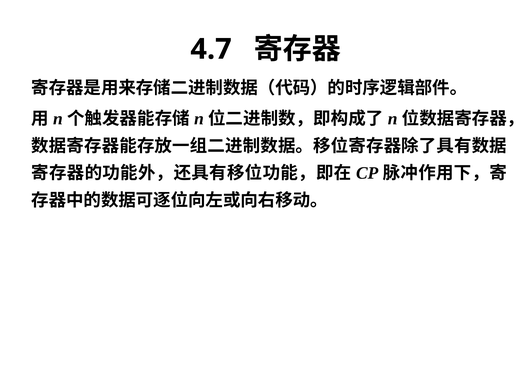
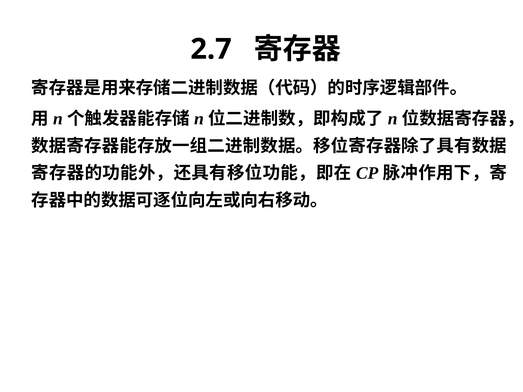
4.7: 4.7 -> 2.7 (211, 49)
